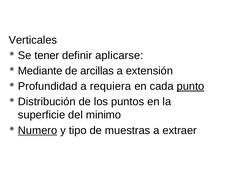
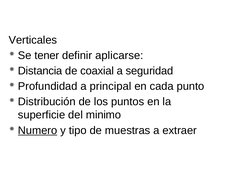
Mediante: Mediante -> Distancia (40, 71)
arcillas: arcillas -> coaxial (97, 71)
extensión: extensión -> seguridad (150, 71)
requiera: requiera -> principal (110, 86)
punto underline: present -> none (191, 86)
